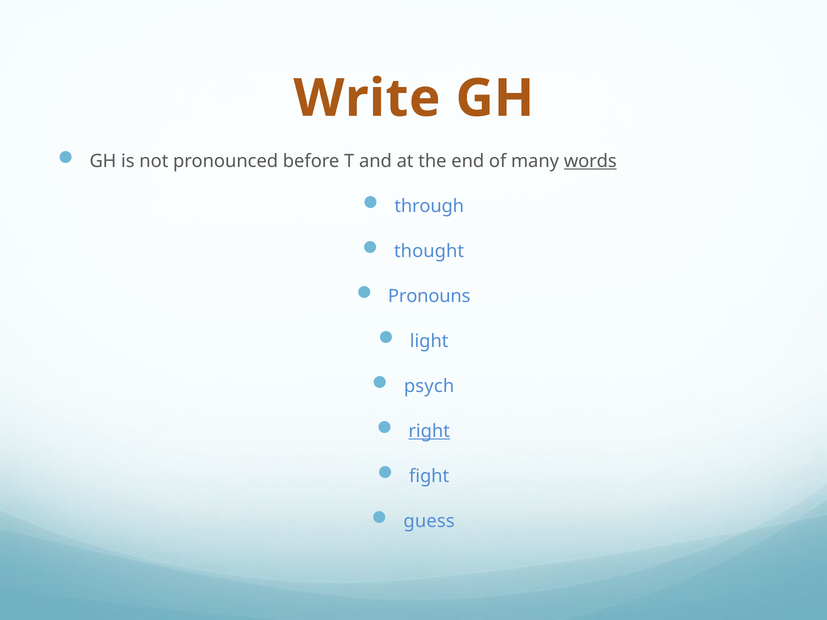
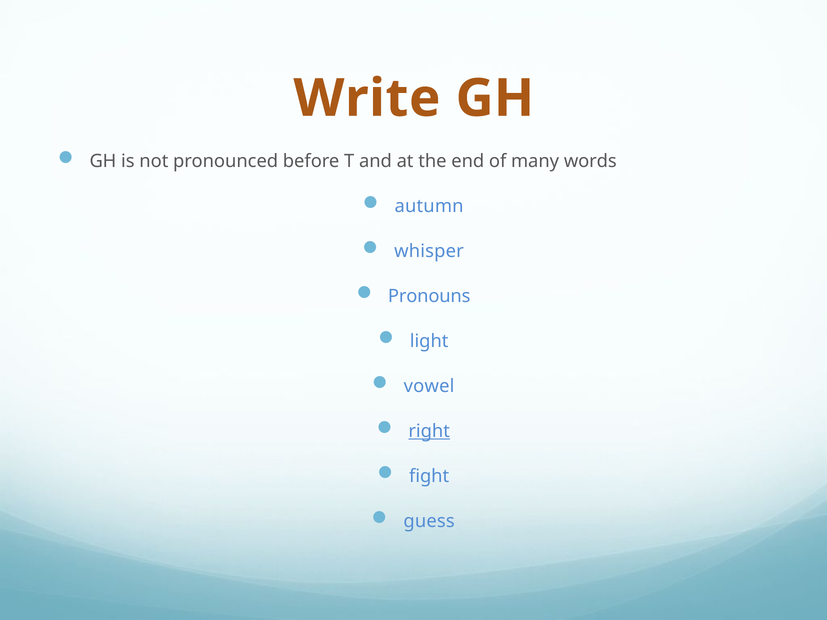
words underline: present -> none (590, 161)
through: through -> autumn (429, 206)
thought: thought -> whisper (429, 251)
psych: psych -> vowel (429, 386)
